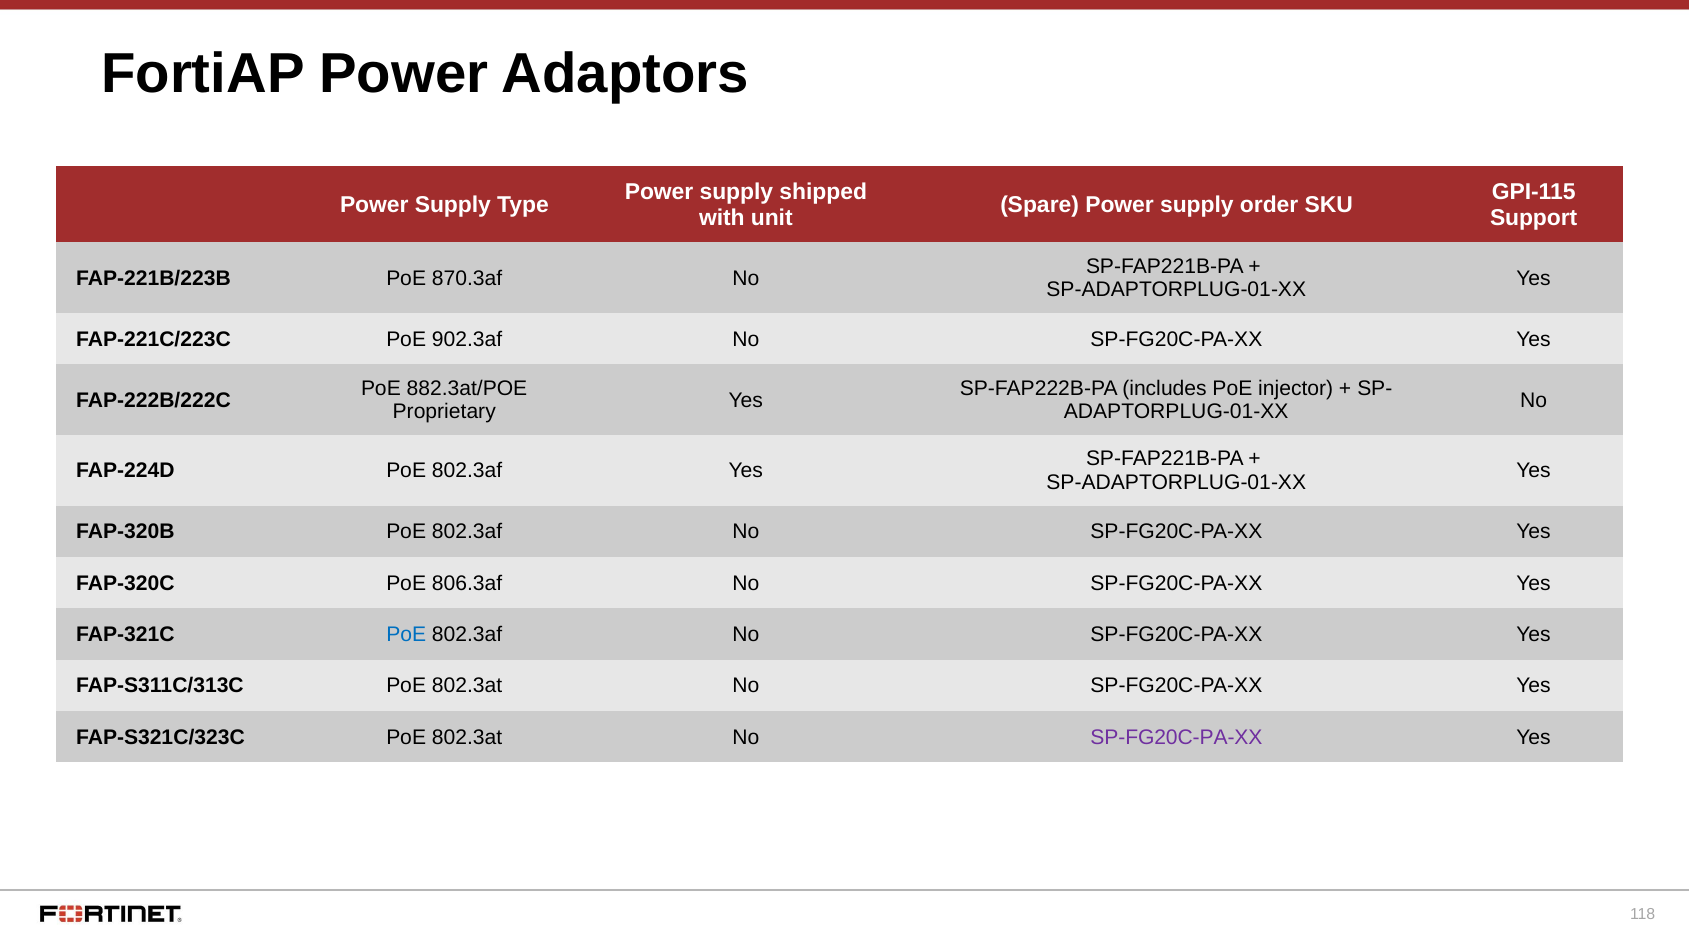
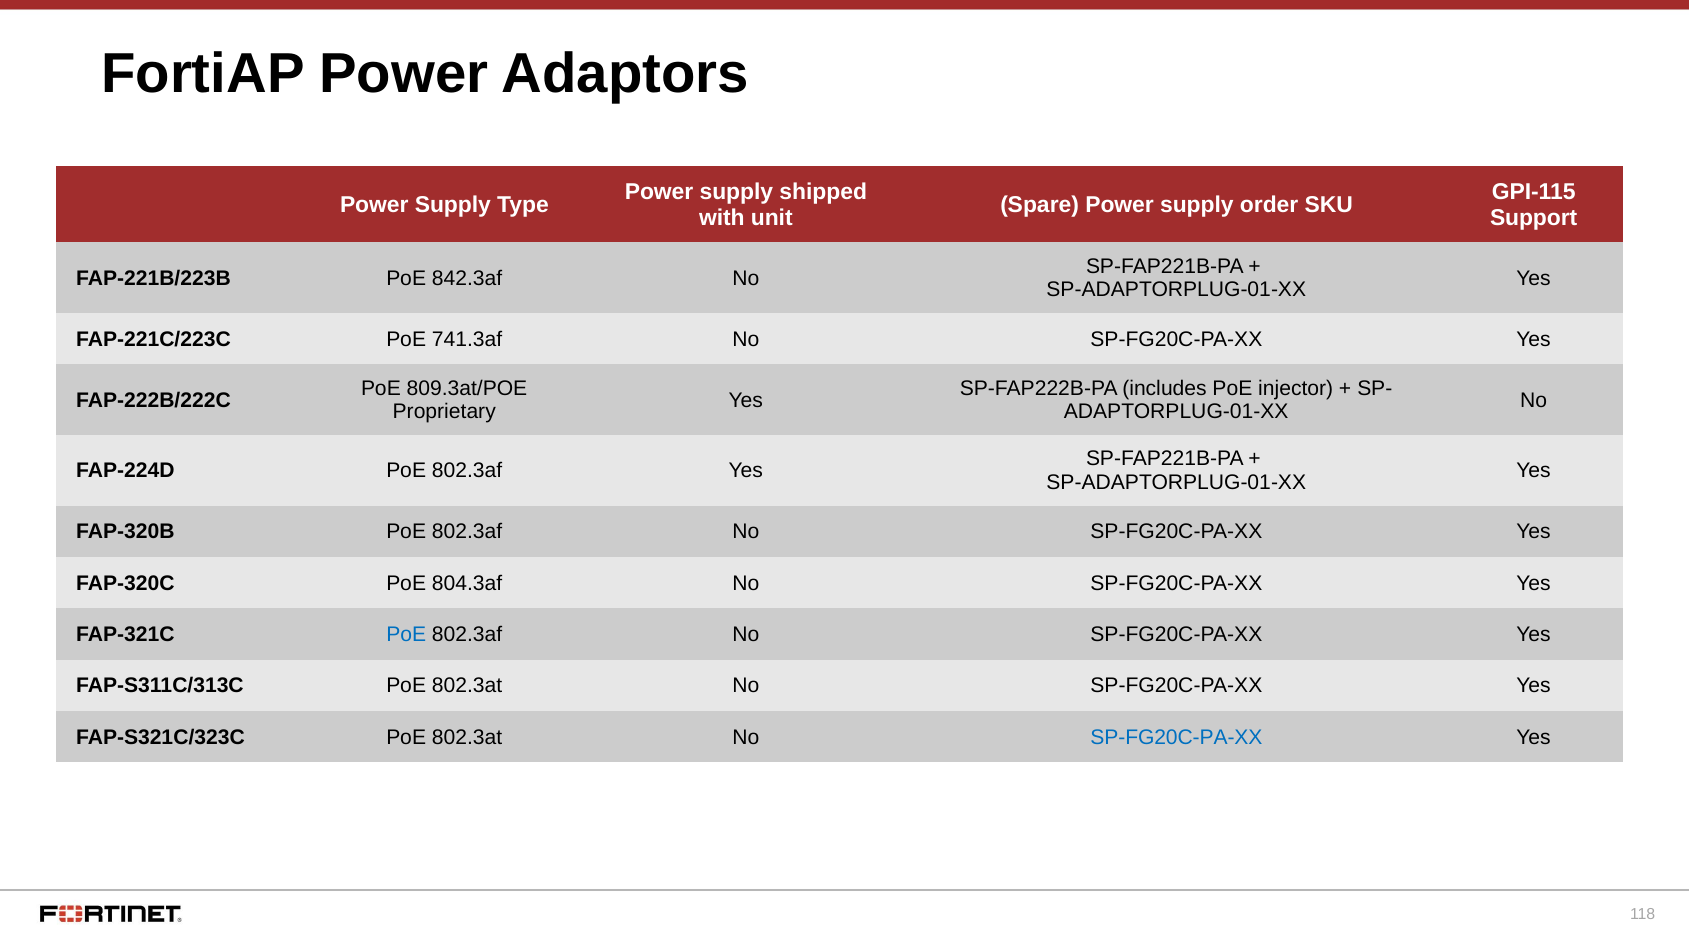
870.3af: 870.3af -> 842.3af (467, 278)
902.3af: 902.3af -> 741.3af (467, 339)
882.3at/POE: 882.3at/POE -> 809.3at/POE (467, 388)
806.3af: 806.3af -> 804.3af (467, 583)
SP-FG20C-PA-XX colour: purple -> blue (1176, 737)
